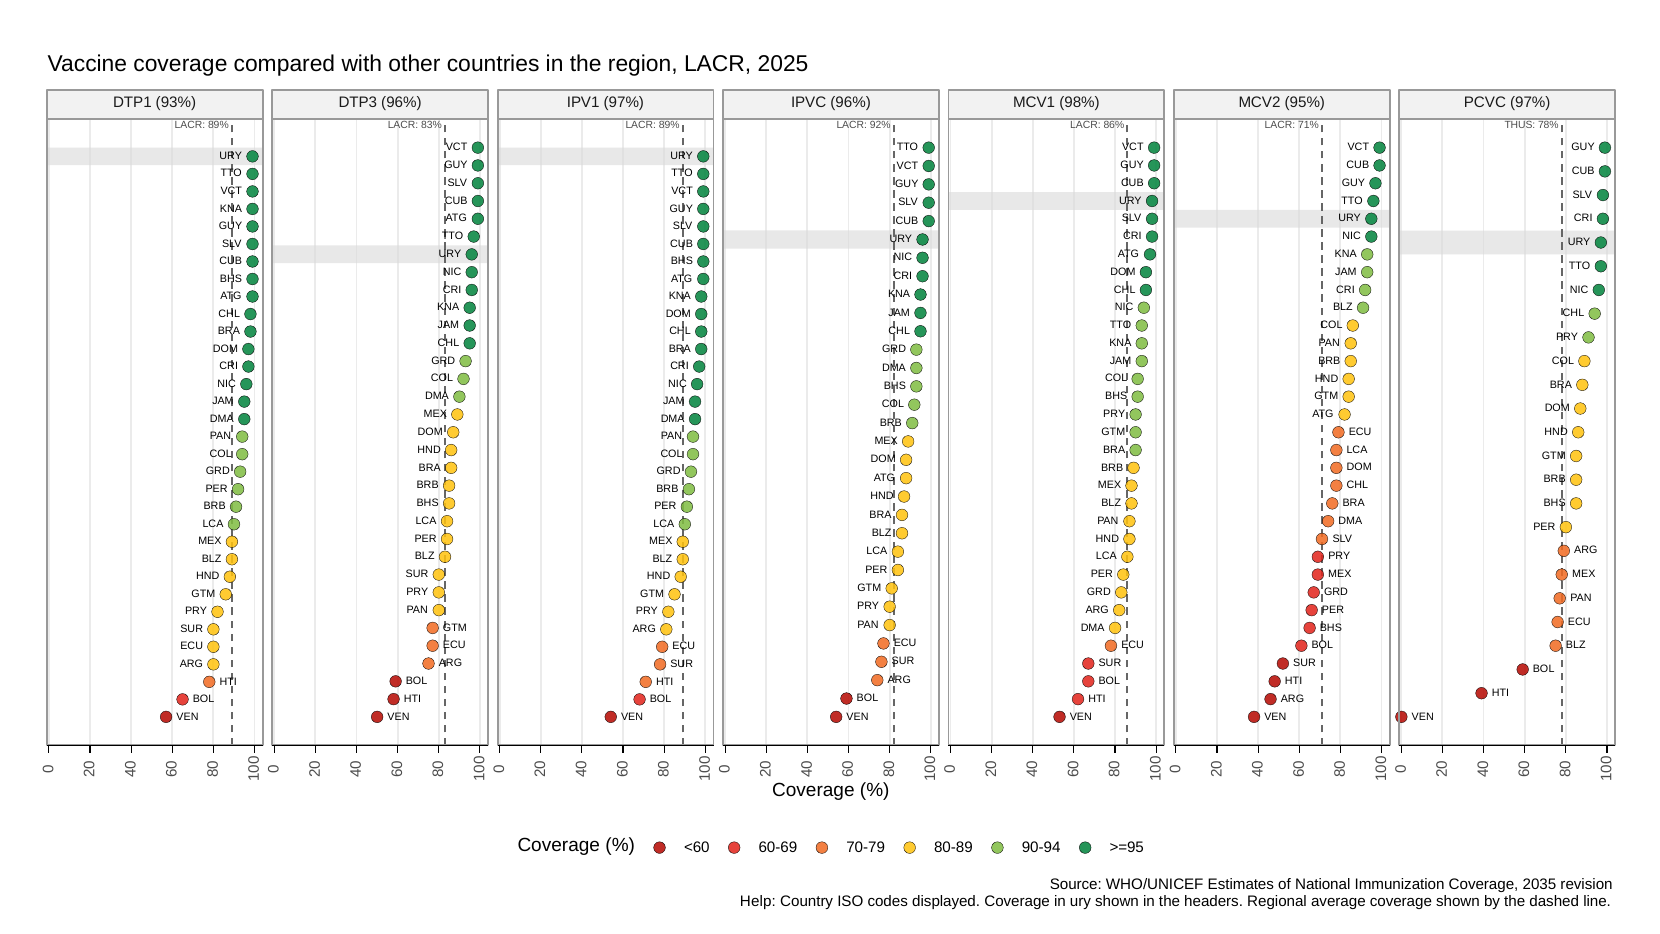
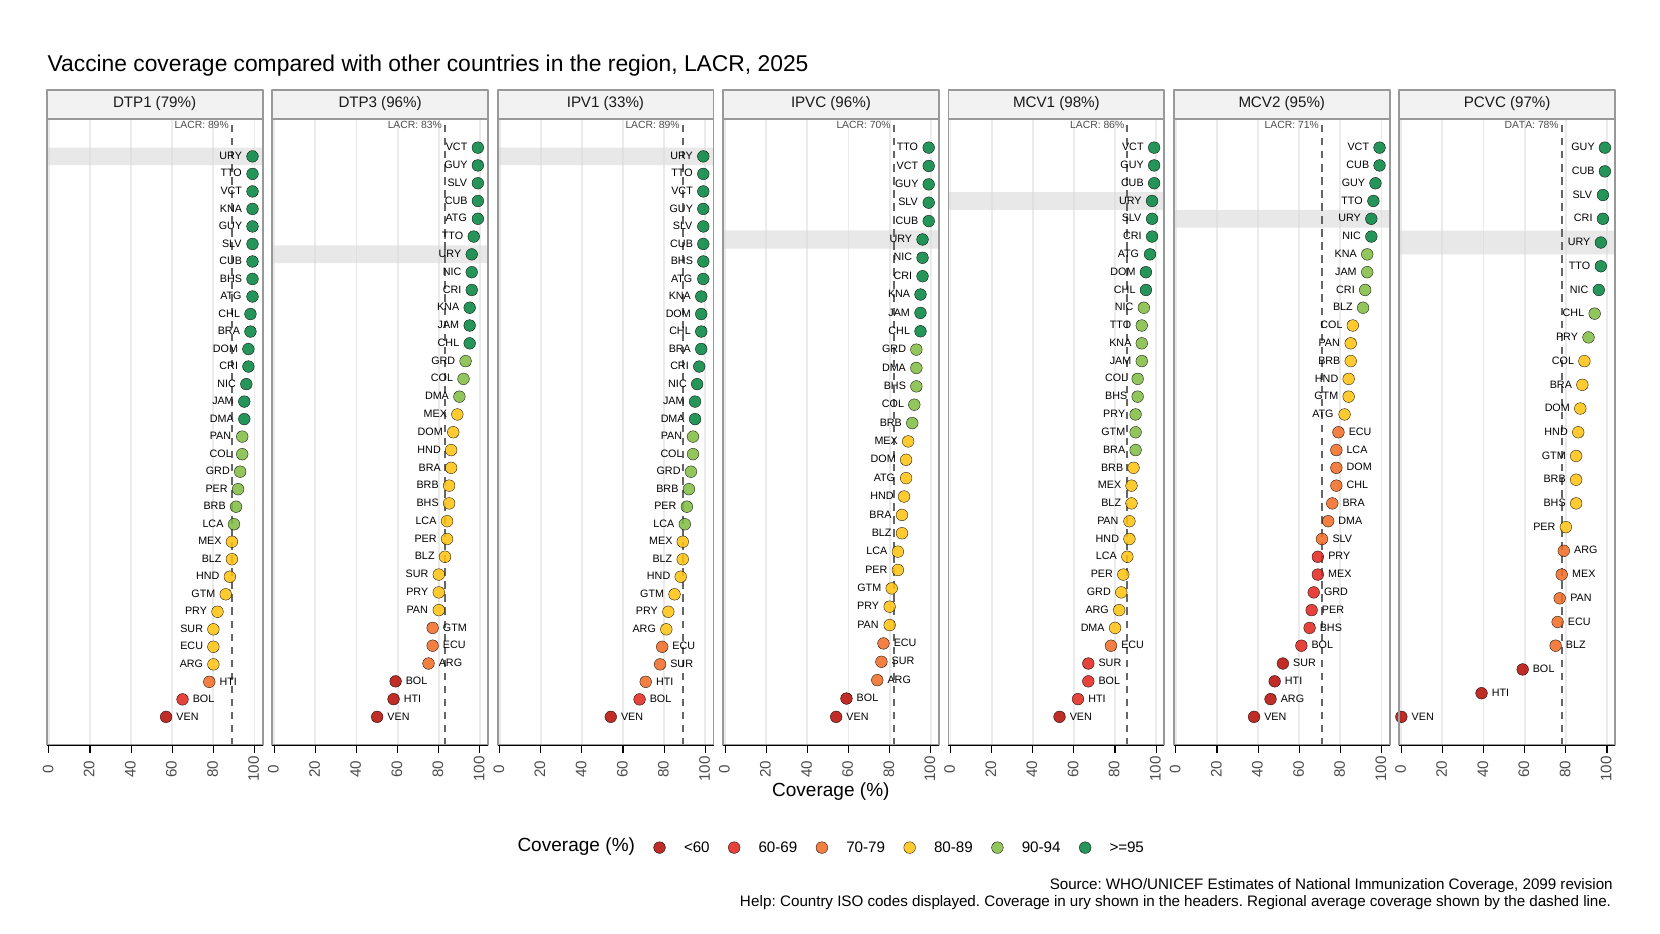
93%: 93% -> 79% (176, 102)
IPV1 97%: 97% -> 33% (624, 102)
92%: 92% -> 70% (880, 125)
THUS: THUS -> DATA (1520, 125)
2035: 2035 -> 2099 (1540, 885)
